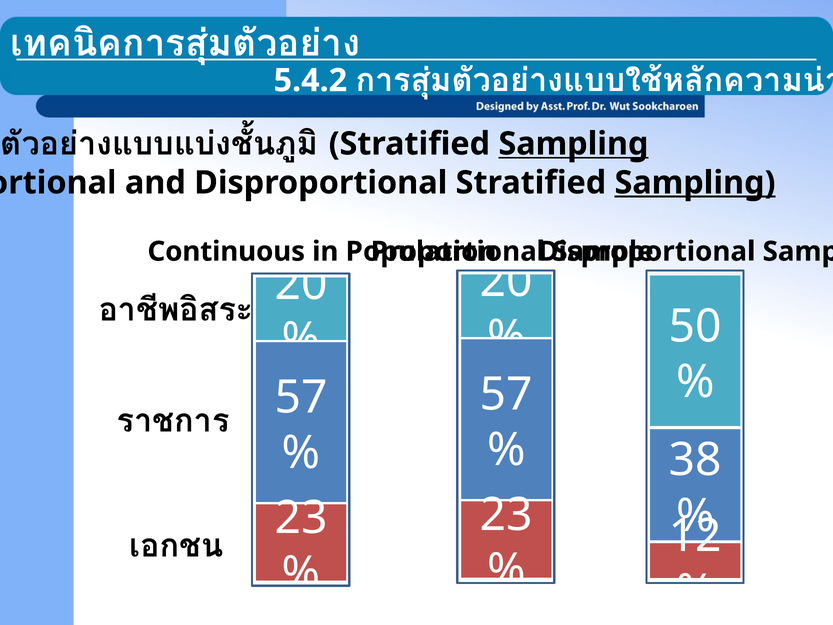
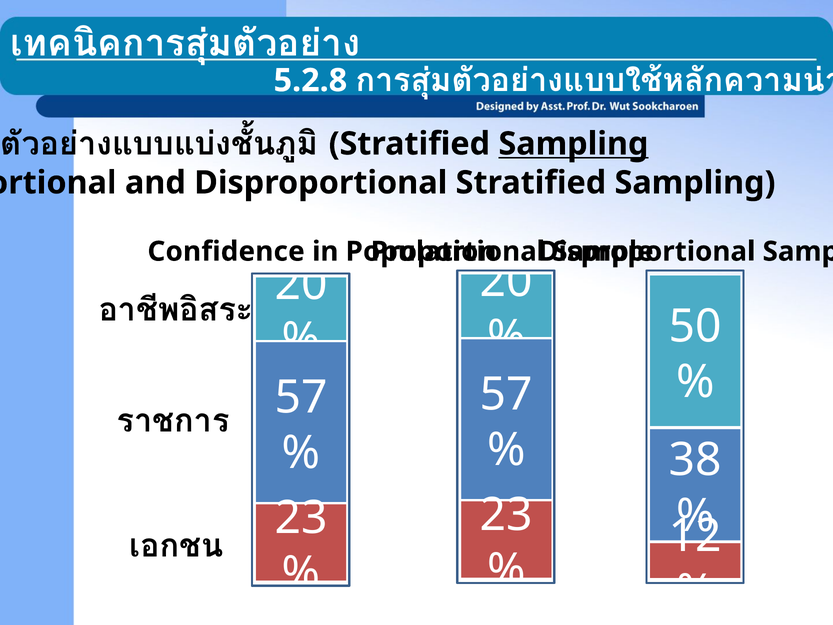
5.4.2: 5.4.2 -> 5.2.8 (310, 80)
Sampling underline: present -> none (695, 183)
Continuous: Continuous -> Confidence (226, 251)
